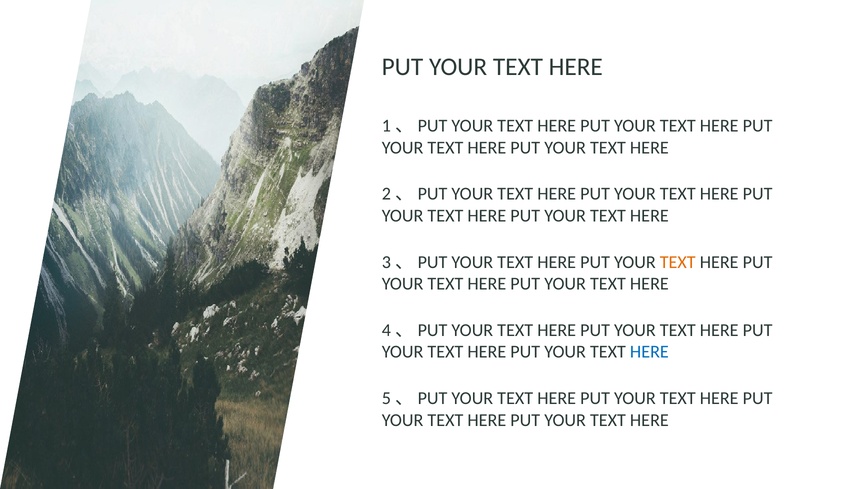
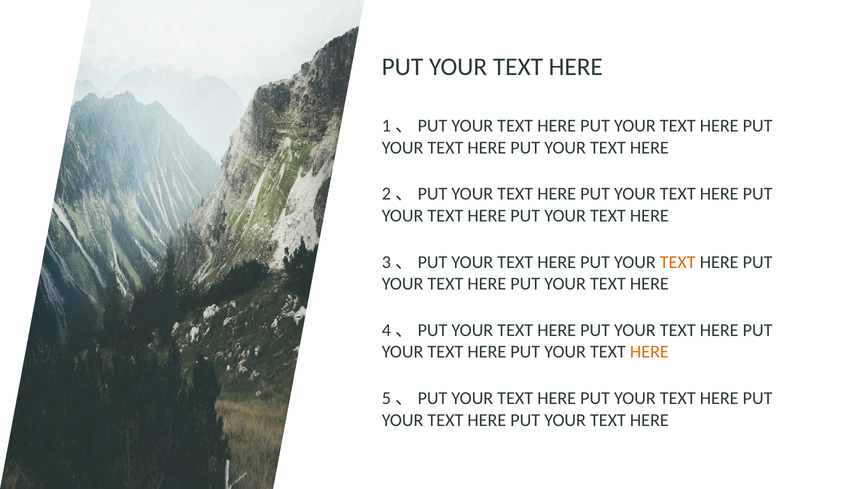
HERE colour: blue -> orange (649, 351)
